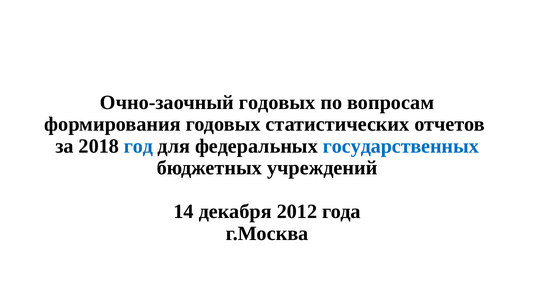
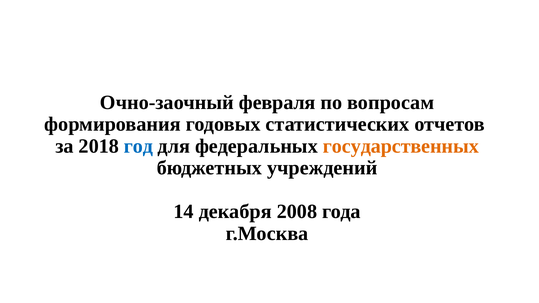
Очно-заочный годовых: годовых -> февраля (277, 102)
государственных colour: blue -> orange (401, 146)
2012: 2012 -> 2008 (297, 212)
